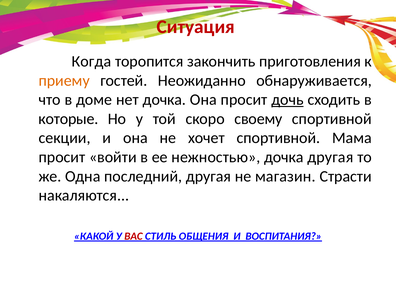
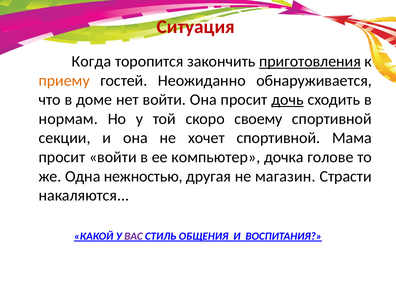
приготовления underline: none -> present (310, 61)
нет дочка: дочка -> войти (164, 100)
которые: которые -> нормам (68, 119)
нежностью: нежностью -> компьютер (216, 157)
дочка другая: другая -> голове (330, 157)
последний: последний -> нежностью (143, 176)
ВАС colour: red -> purple (133, 236)
